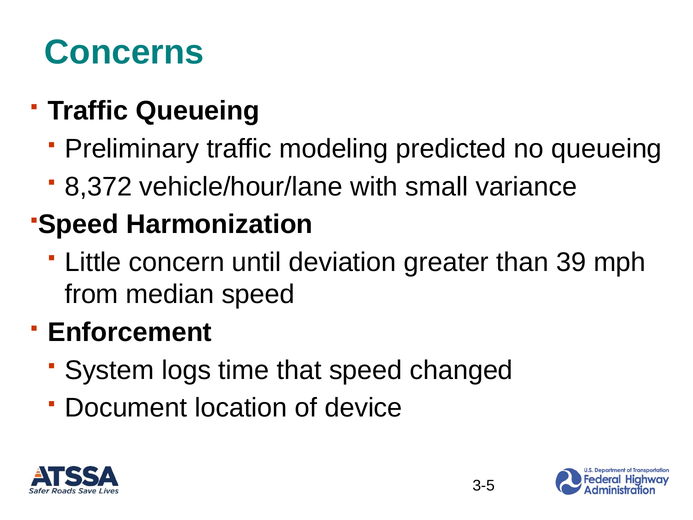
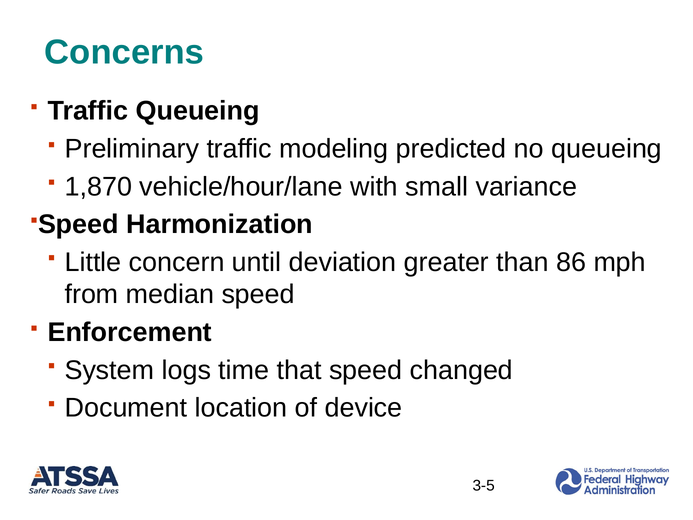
8,372: 8,372 -> 1,870 (98, 187)
39: 39 -> 86 (571, 262)
